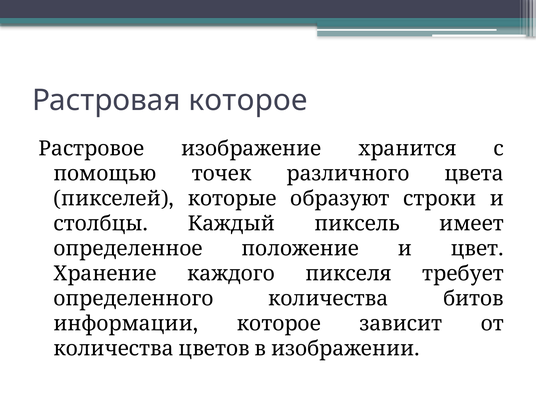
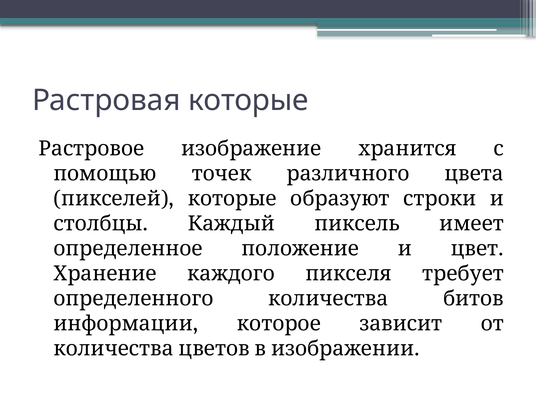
Растровая которое: которое -> которые (248, 100)
